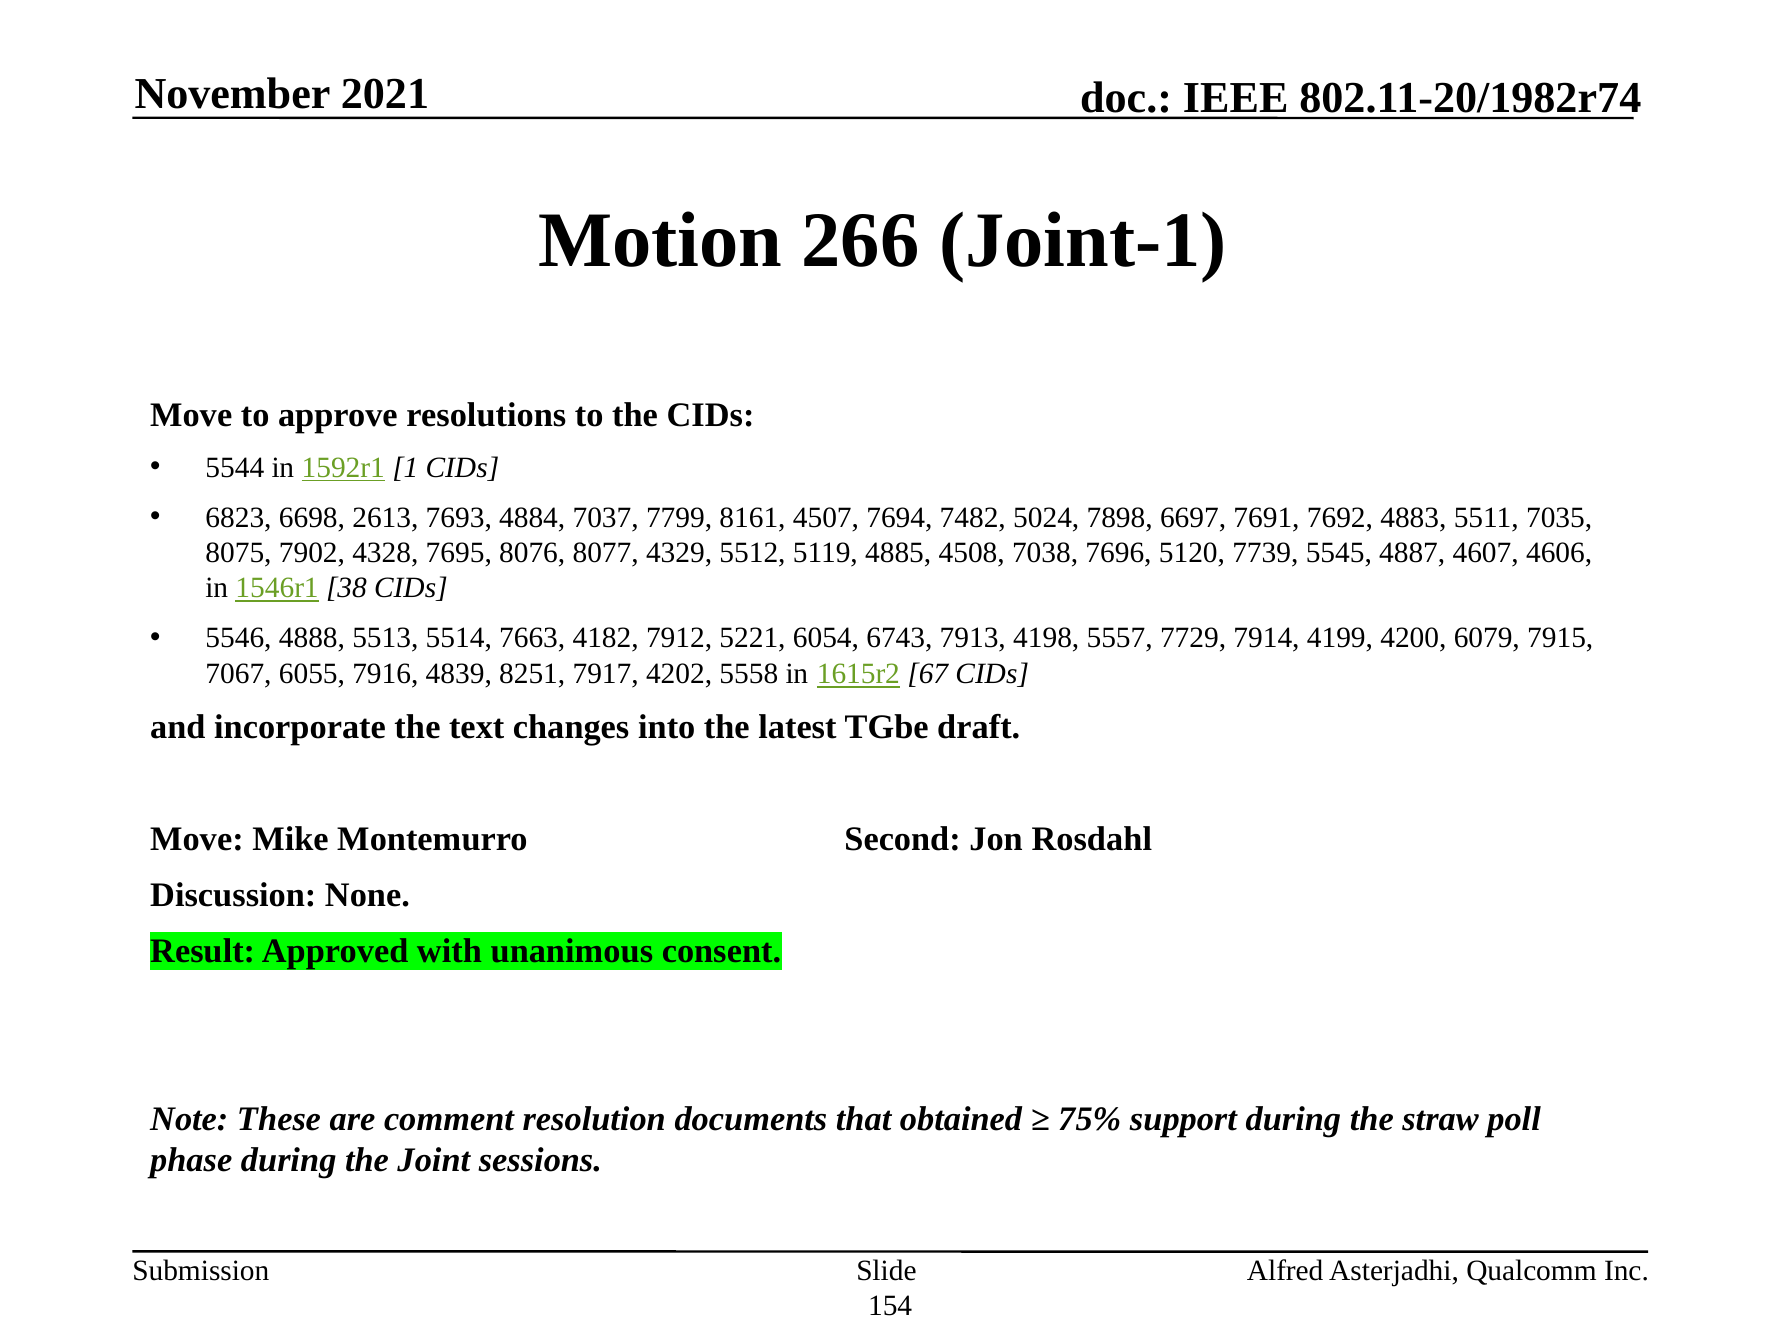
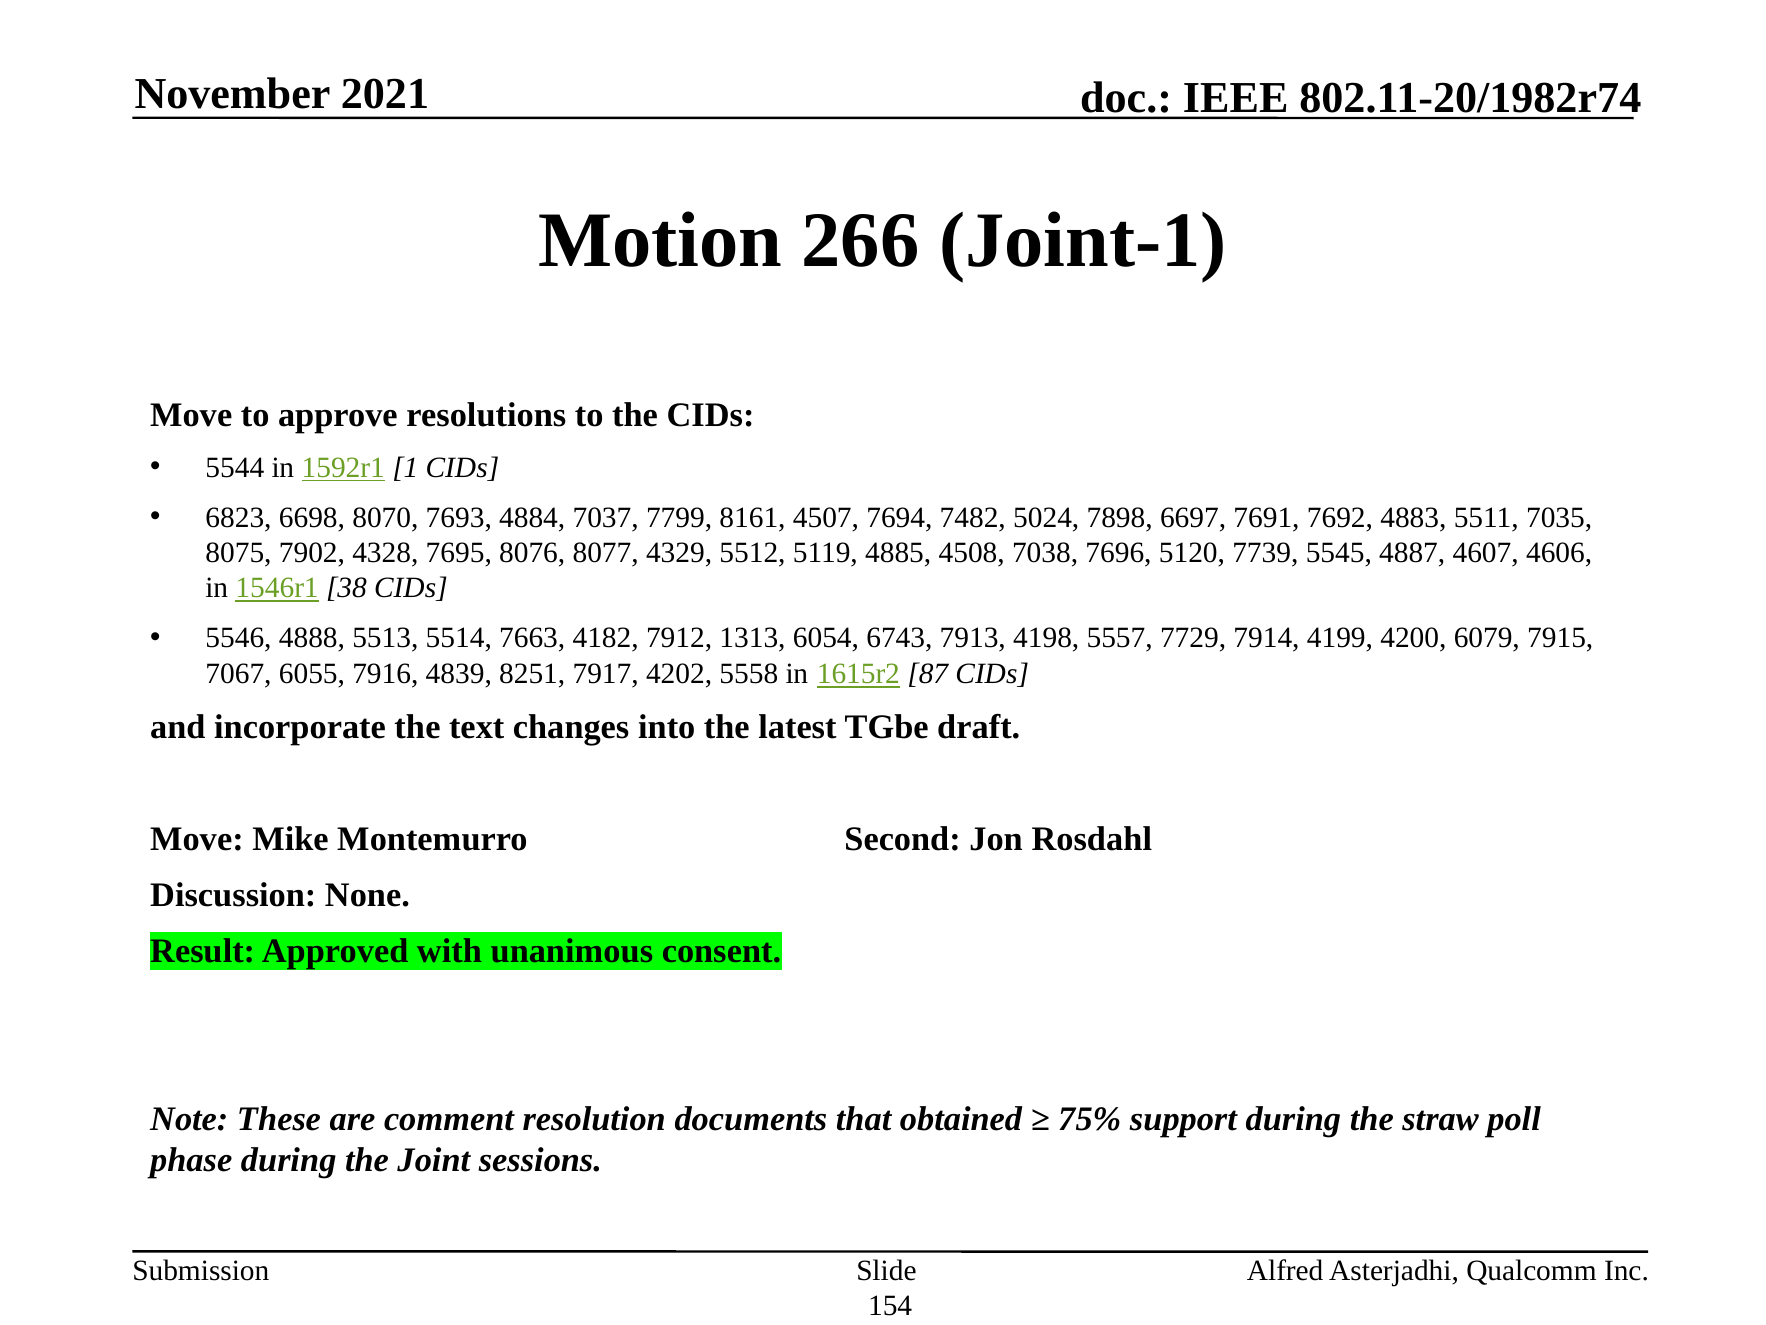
2613: 2613 -> 8070 (385, 517)
5221: 5221 -> 1313 (753, 638)
67: 67 -> 87 (928, 673)
